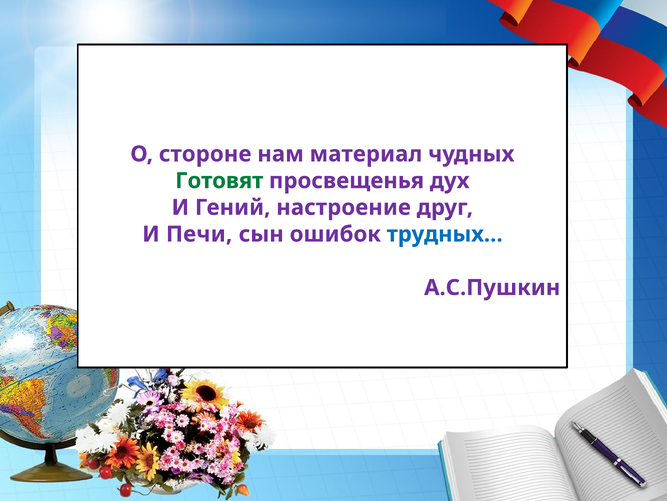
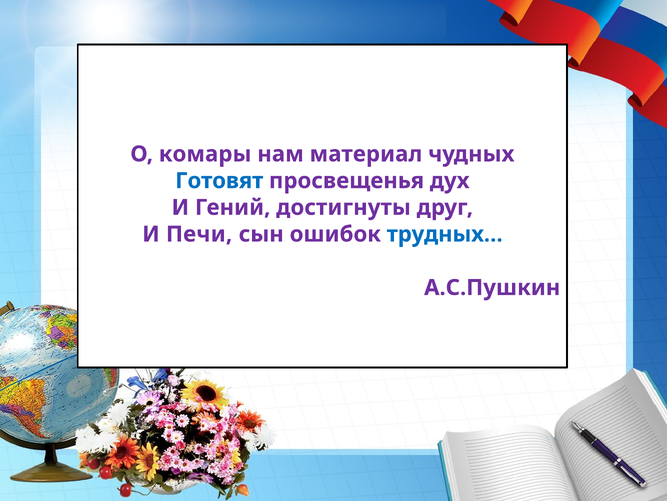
стороне: стороне -> комары (205, 154)
Готовят colour: green -> blue (219, 181)
настроение: настроение -> достигнуты (344, 207)
